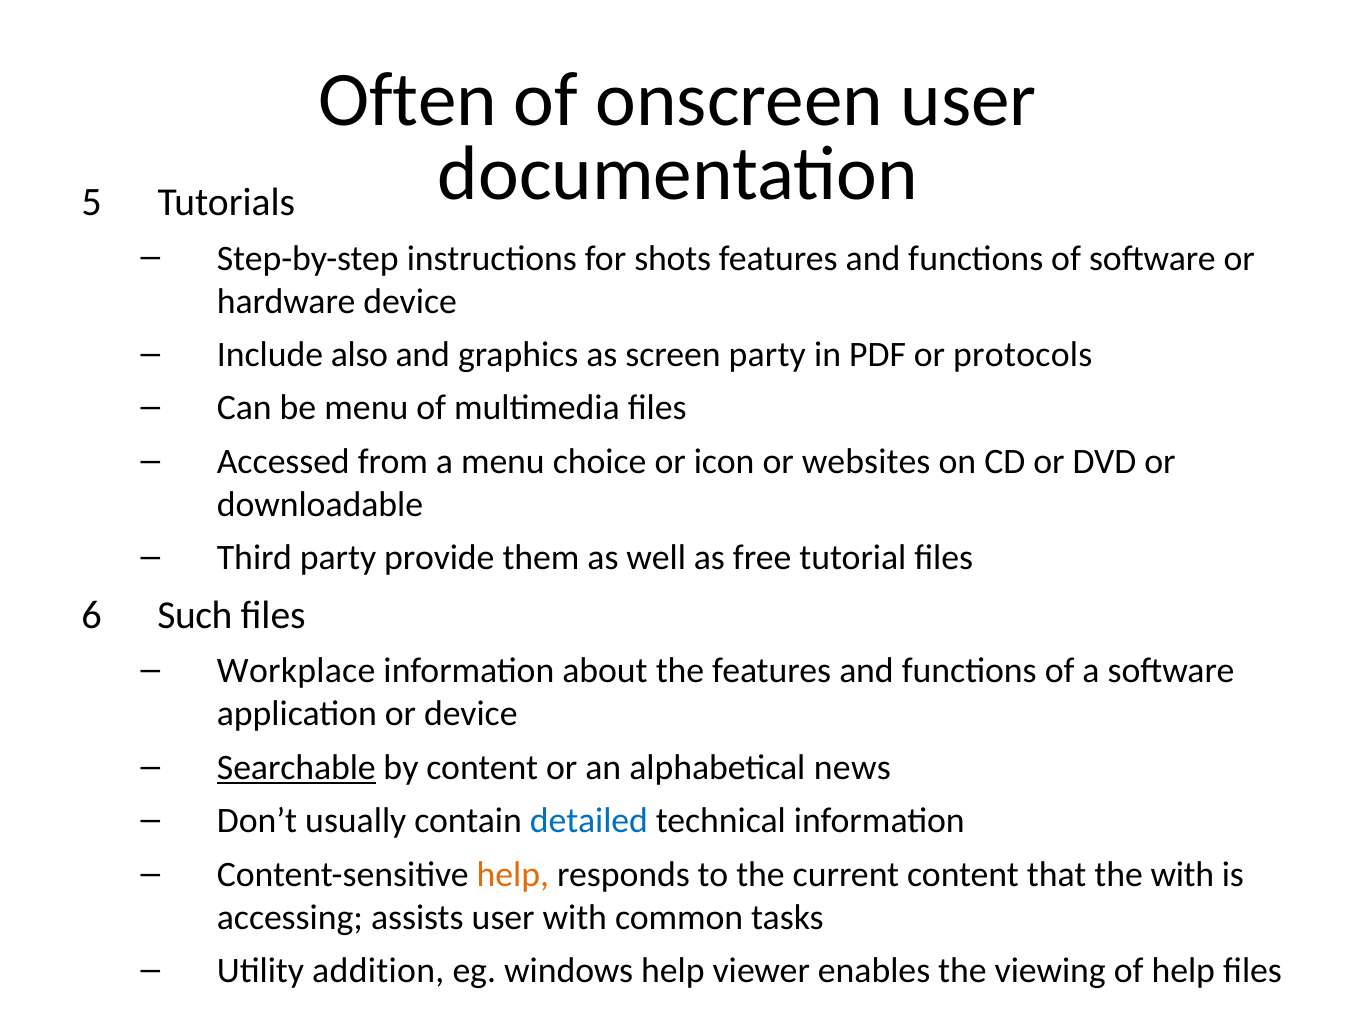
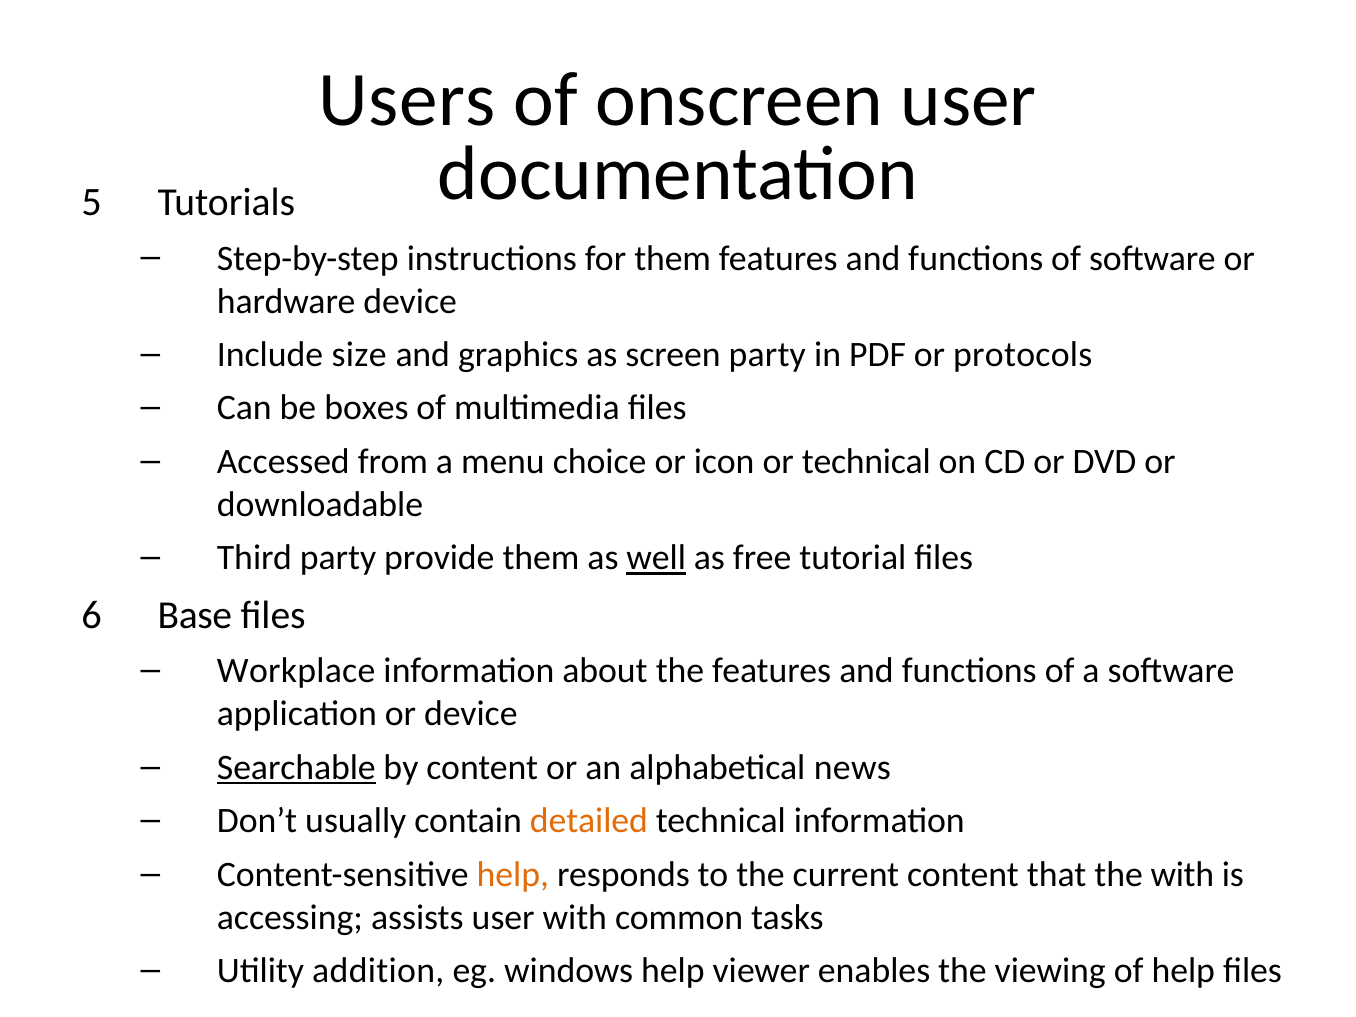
Often: Often -> Users (407, 100)
for shots: shots -> them (673, 258)
also: also -> size (359, 355)
be menu: menu -> boxes (366, 408)
or websites: websites -> technical (866, 462)
well underline: none -> present (656, 558)
Such: Such -> Base (195, 616)
detailed colour: blue -> orange (589, 821)
